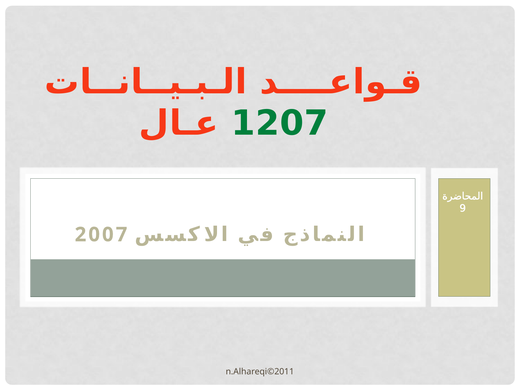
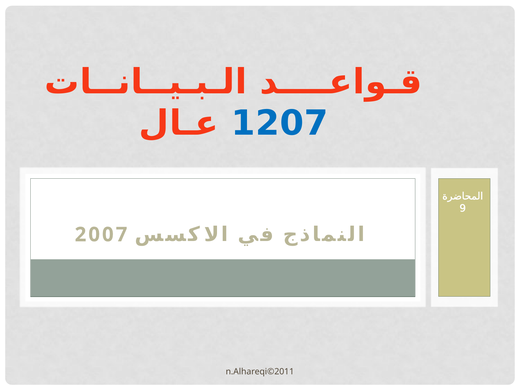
1207 colour: green -> blue (280, 124)
